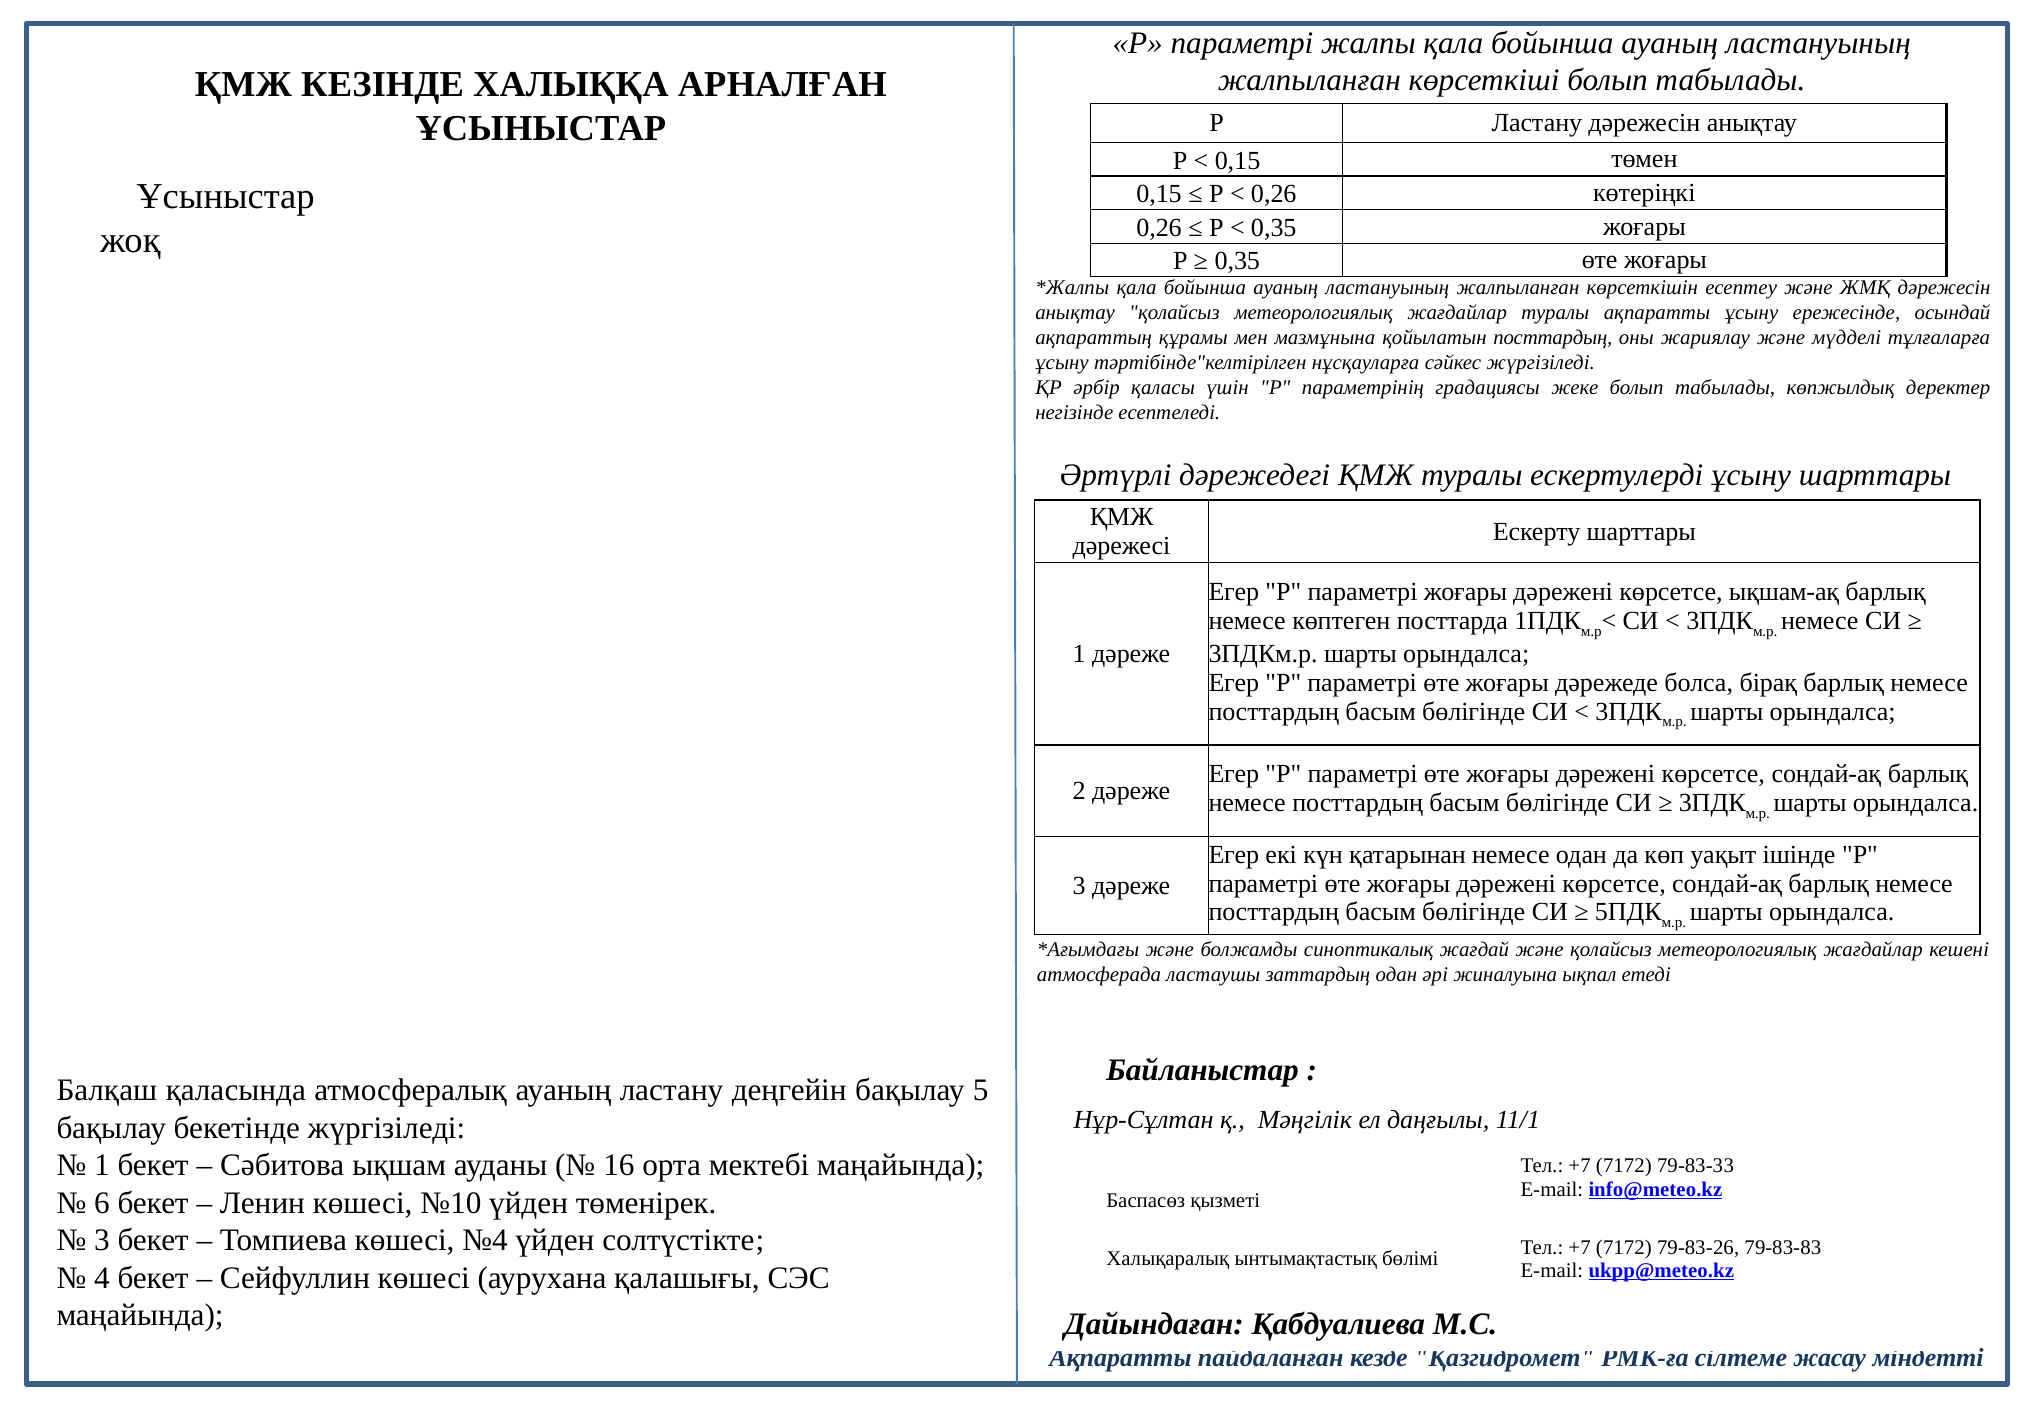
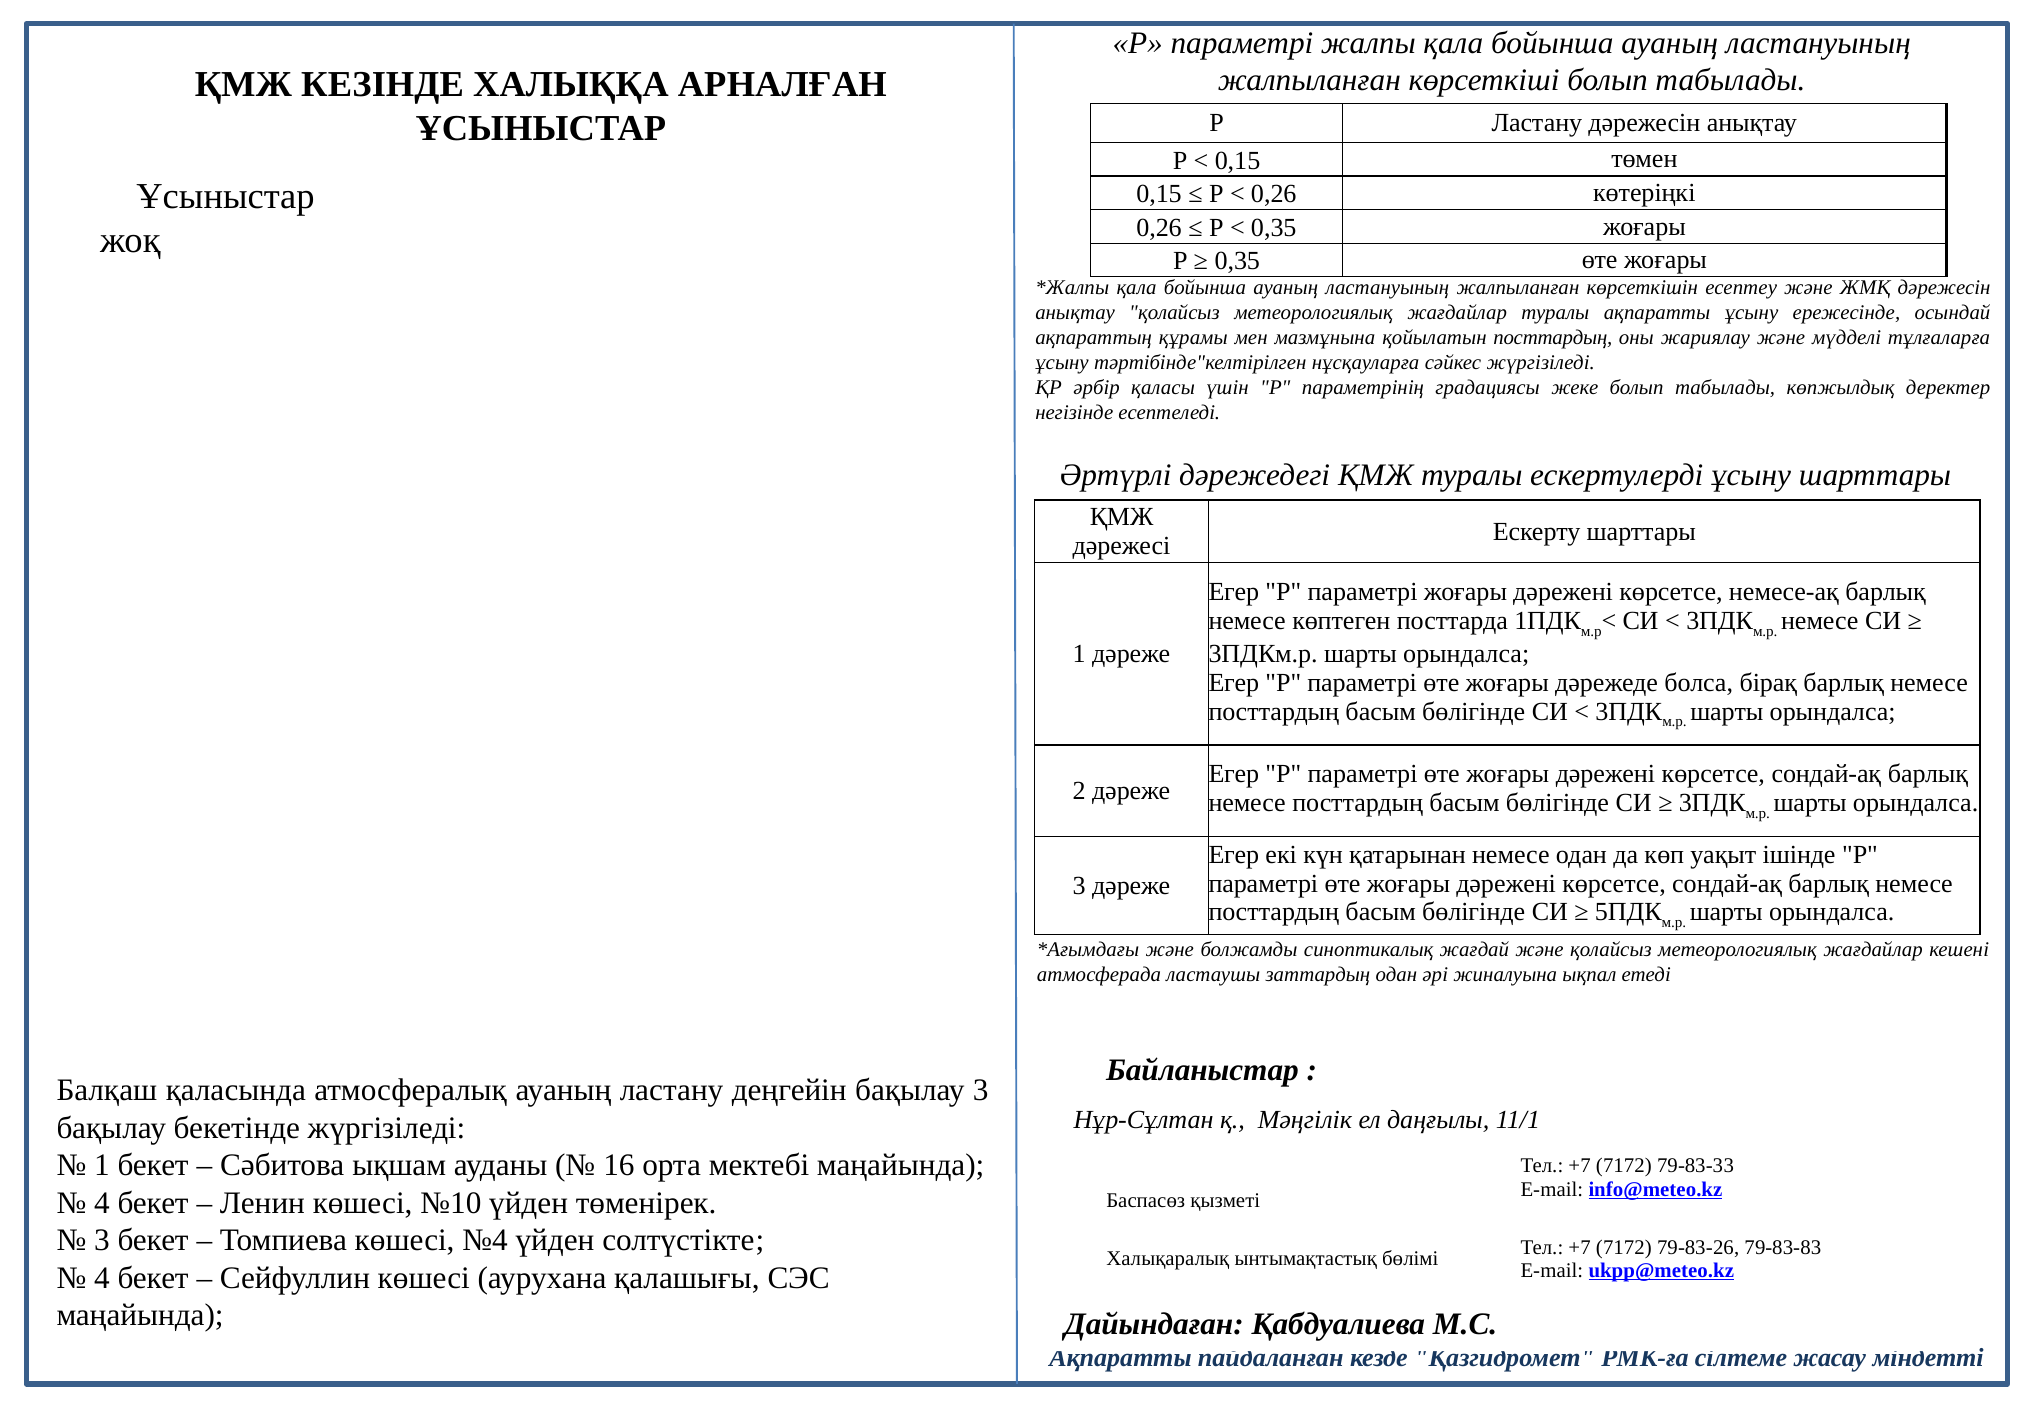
ықшам-ақ: ықшам-ақ -> немесе-ақ (1784, 592)
бақылау 5: 5 -> 3 (981, 1090)
6: 6 -> 4 (102, 1203)
